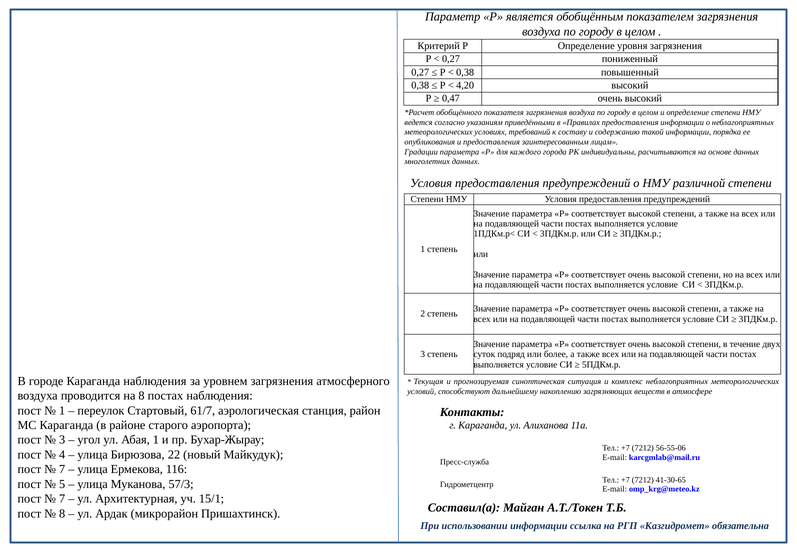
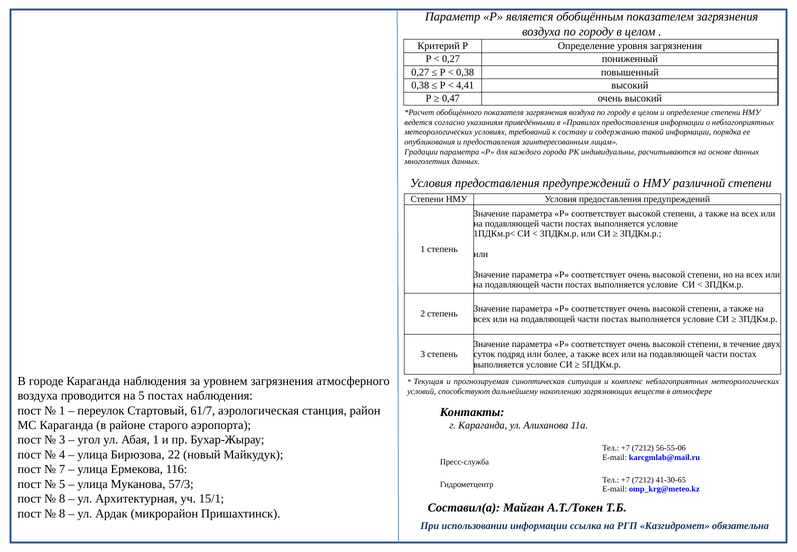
4,20: 4,20 -> 4,41 (465, 85)
на 8: 8 -> 5 (142, 396)
7: 7 -> 8 (62, 499)
